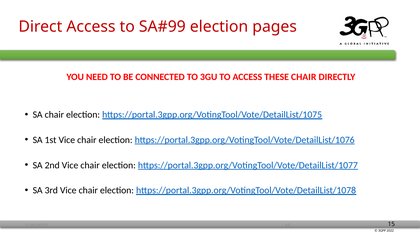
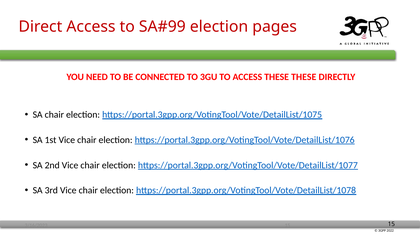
THESE CHAIR: CHAIR -> THESE (304, 77)
